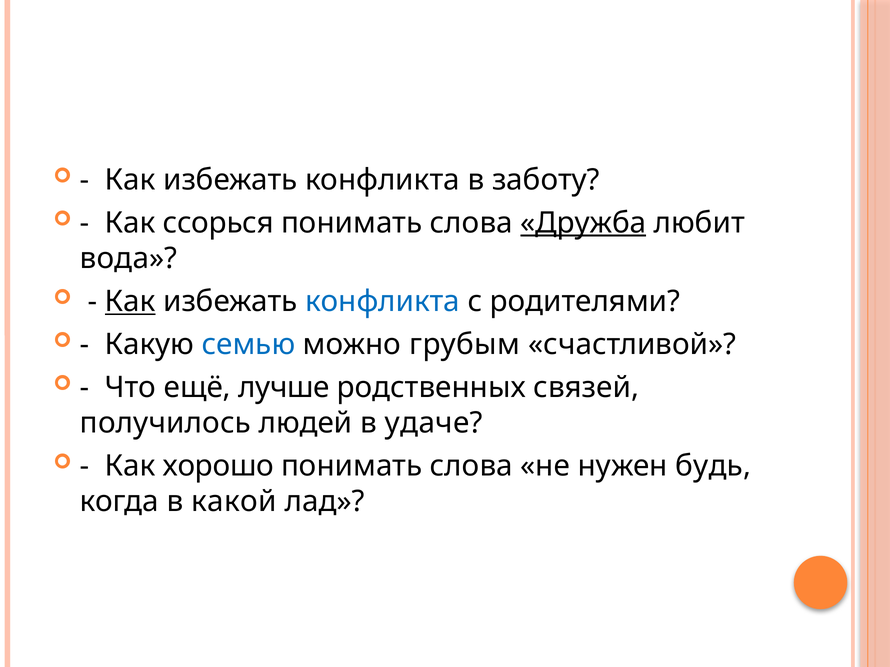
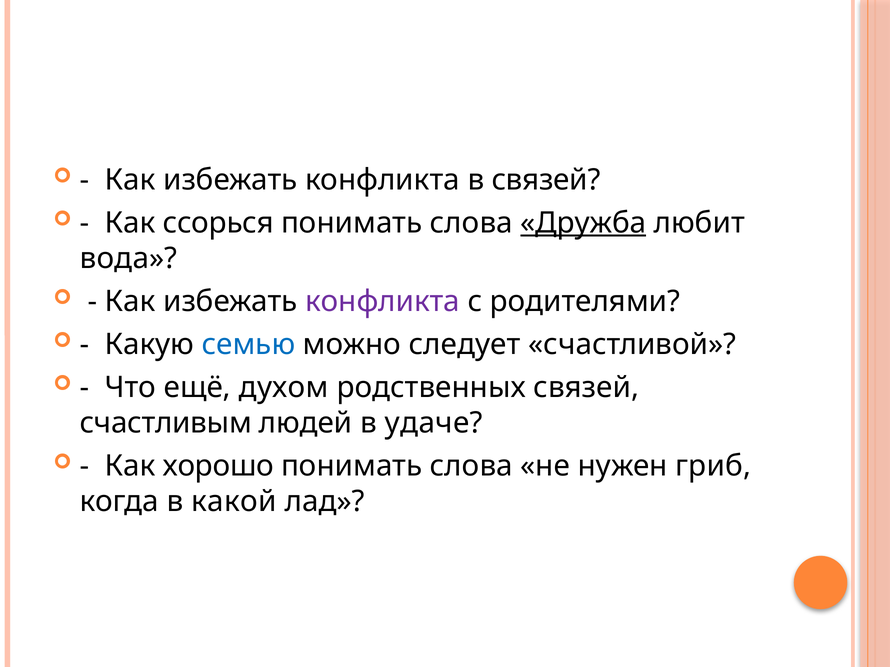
в заботу: заботу -> связей (546, 180)
Как underline: present -> none (130, 302)
конфликта colour: blue -> purple (383, 302)
грубым: грубым -> следует (465, 345)
лучше: лучше -> духом (284, 388)
получилось: получилось -> счастливым (166, 423)
будь: будь -> гриб (713, 466)
